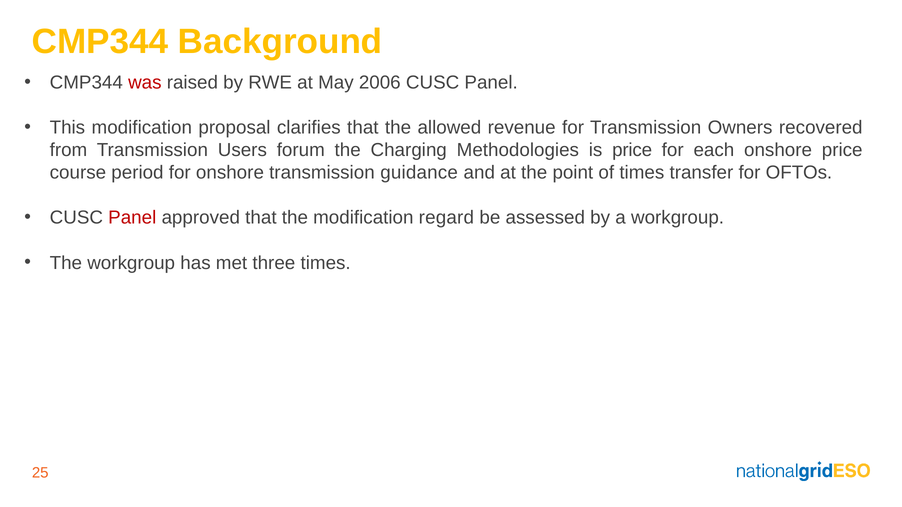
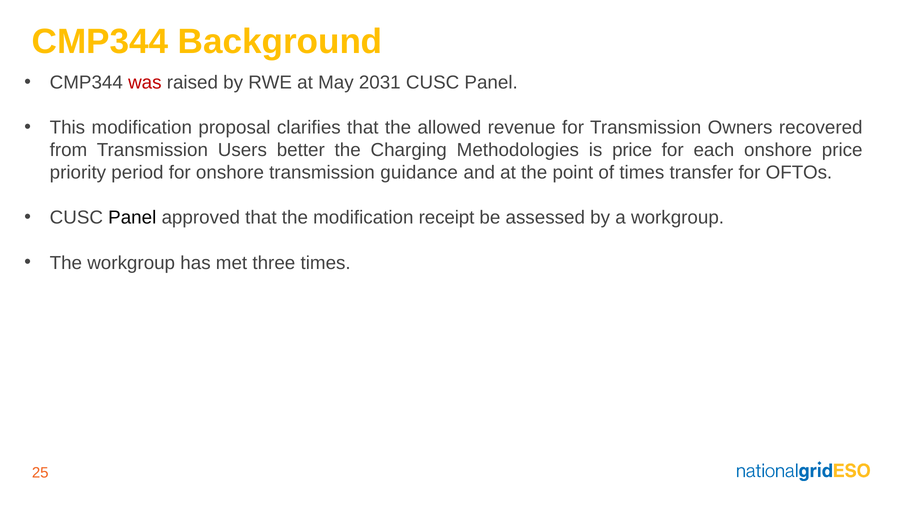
2006: 2006 -> 2031 (380, 83)
forum: forum -> better (301, 150)
course: course -> priority (78, 173)
Panel colour: red -> black (132, 218)
regard: regard -> receipt (447, 218)
